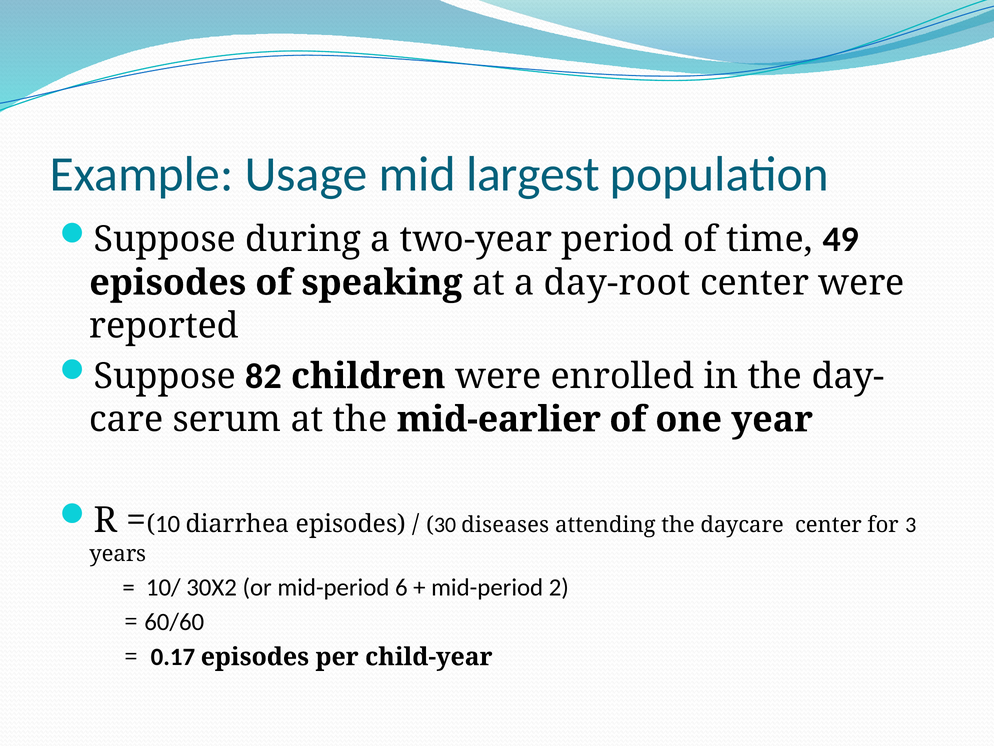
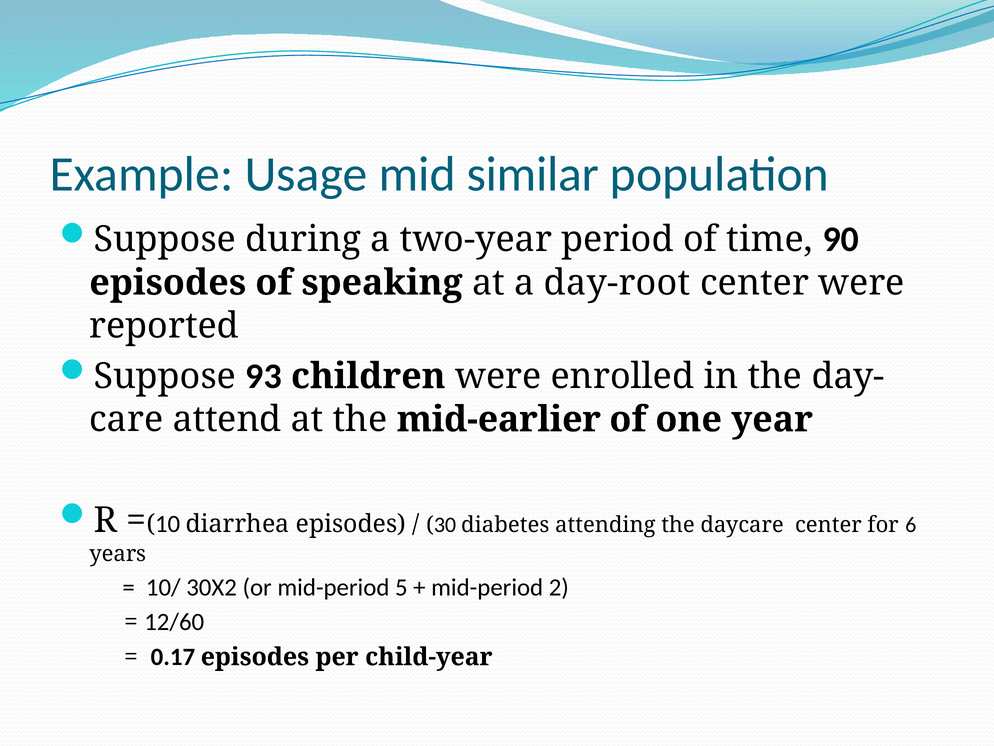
largest: largest -> similar (533, 174)
49: 49 -> 90 (841, 239)
82: 82 -> 93 (264, 376)
serum: serum -> attend (227, 419)
diseases: diseases -> diabetes (505, 524)
3: 3 -> 6 (911, 524)
6: 6 -> 5 (401, 587)
60/60: 60/60 -> 12/60 (174, 622)
